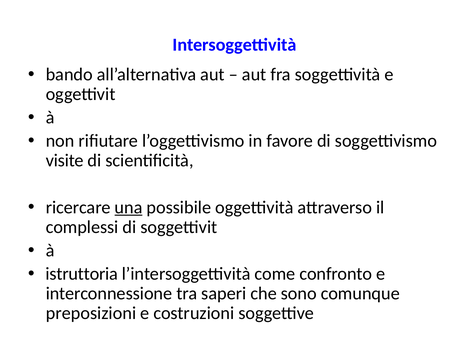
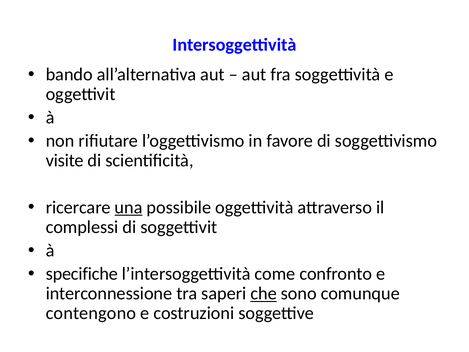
istruttoria: istruttoria -> specifiche (82, 274)
che underline: none -> present (264, 293)
preposizioni: preposizioni -> contengono (91, 313)
